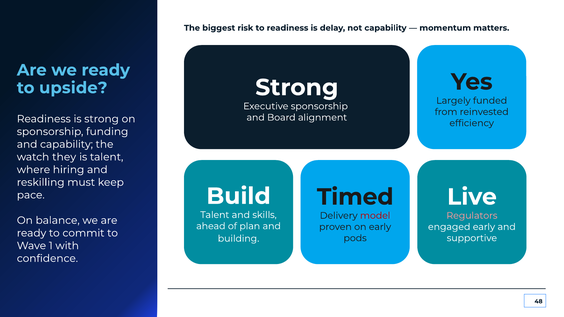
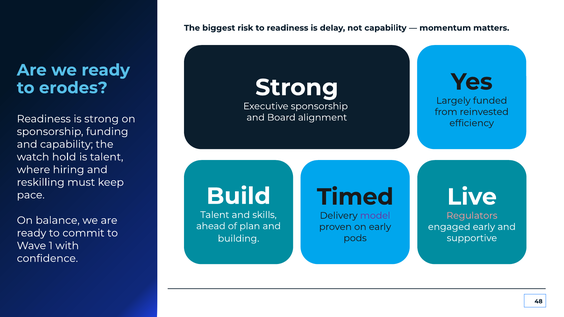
upside: upside -> erodes (73, 88)
they: they -> hold (64, 157)
model colour: red -> purple (375, 216)
